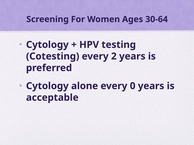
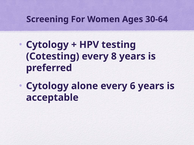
2: 2 -> 8 (114, 56)
0: 0 -> 6 (133, 86)
